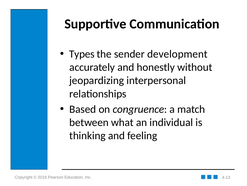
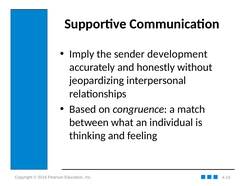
Types: Types -> Imply (82, 54)
